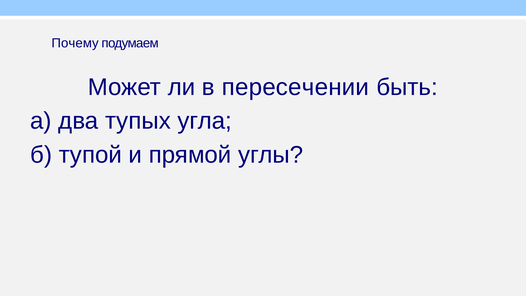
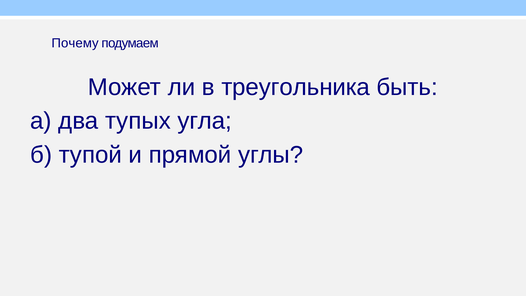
пересечении: пересечении -> треугольника (296, 87)
